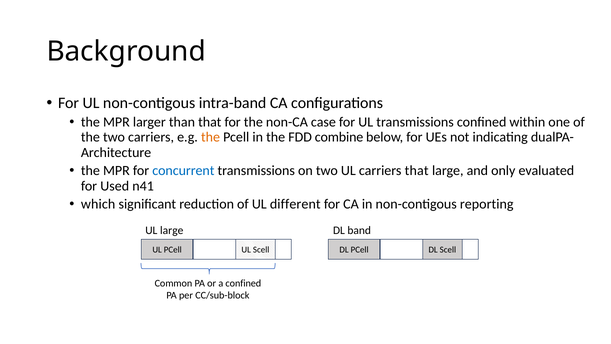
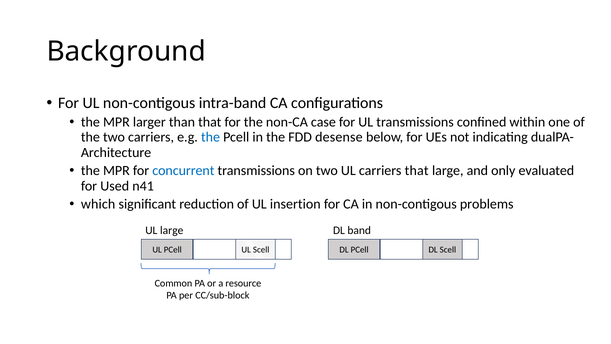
the colour: orange -> blue (210, 137)
combine: combine -> desense (339, 137)
different: different -> insertion (295, 204)
reporting: reporting -> problems (487, 204)
a confined: confined -> resource (243, 283)
